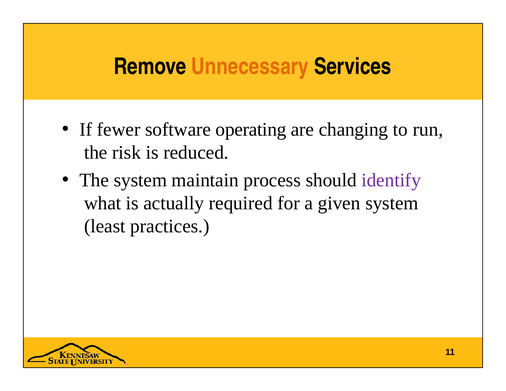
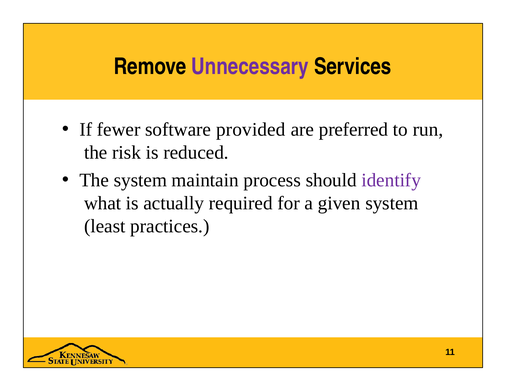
Unnecessary colour: orange -> purple (250, 67)
operating: operating -> provided (251, 129)
changing: changing -> preferred (353, 129)
